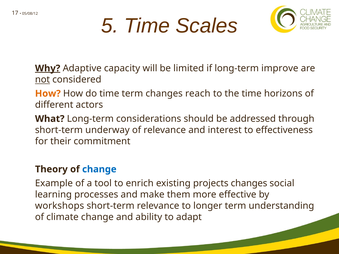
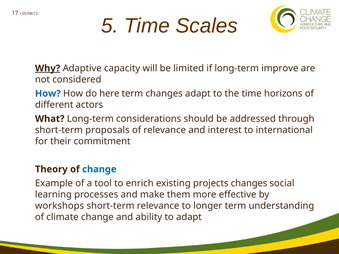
not underline: present -> none (42, 80)
How colour: orange -> blue (48, 94)
do time: time -> here (109, 94)
changes reach: reach -> adapt (198, 94)
underway: underway -> proposals (107, 130)
effectiveness: effectiveness -> international (284, 130)
